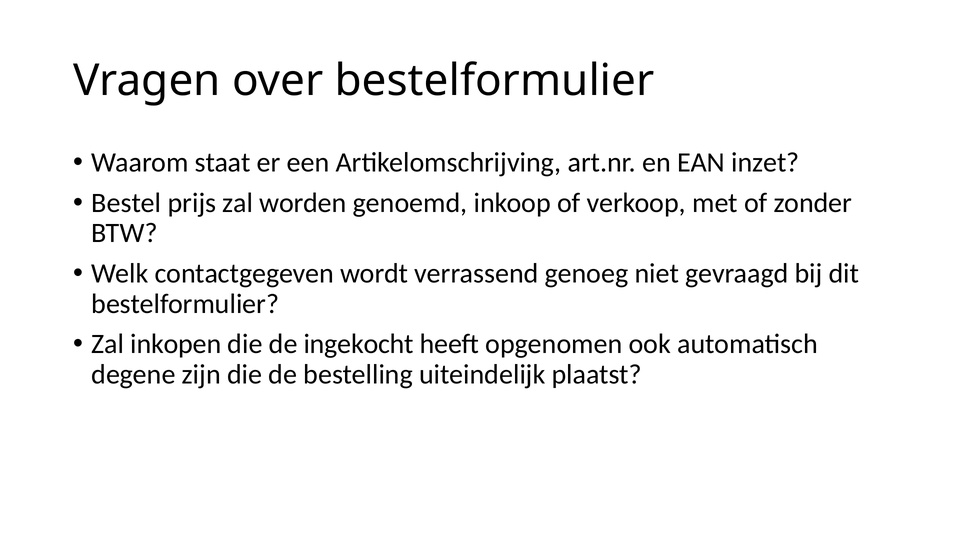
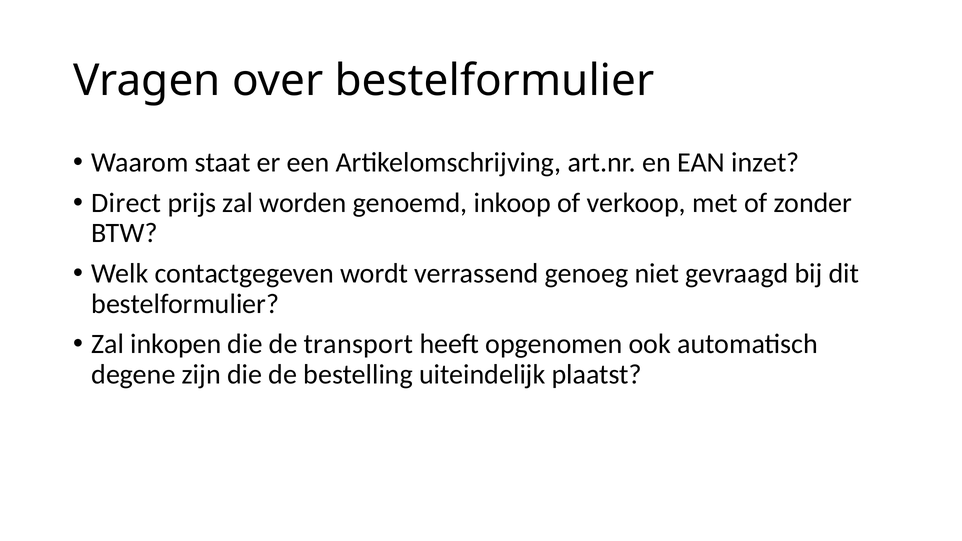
Bestel: Bestel -> Direct (126, 203)
ingekocht: ingekocht -> transport (358, 344)
